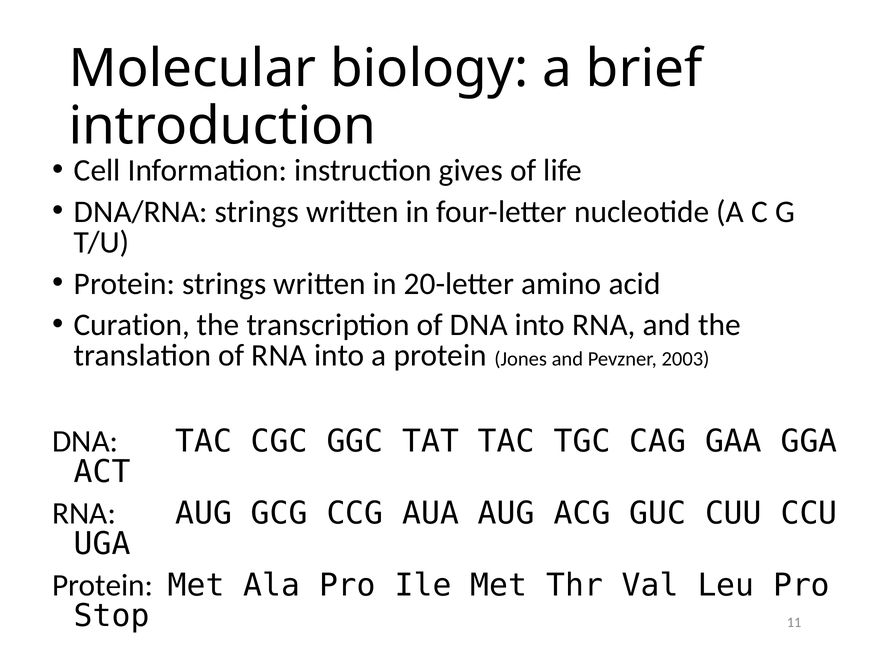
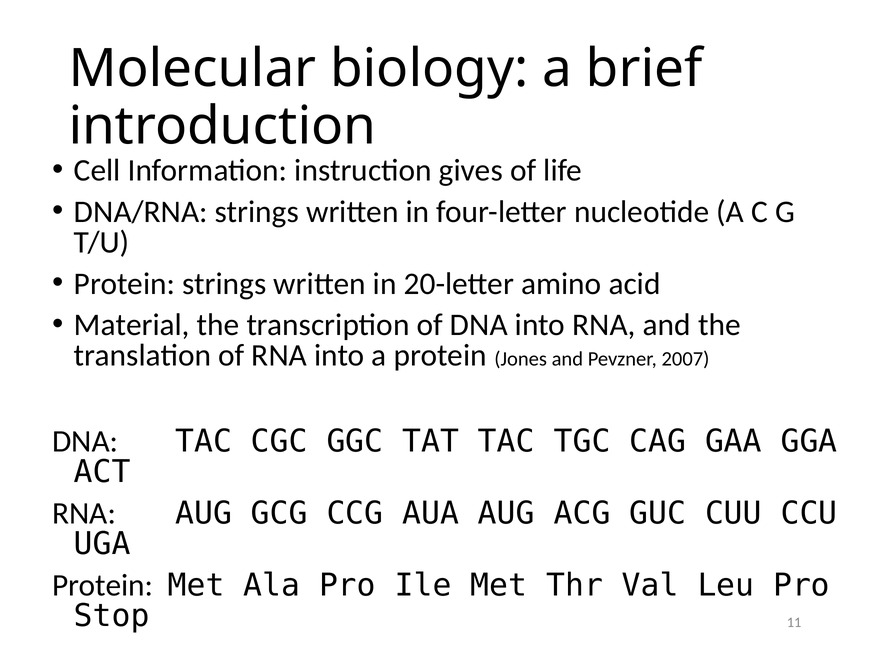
Curation: Curation -> Material (132, 325)
2003: 2003 -> 2007 (685, 359)
